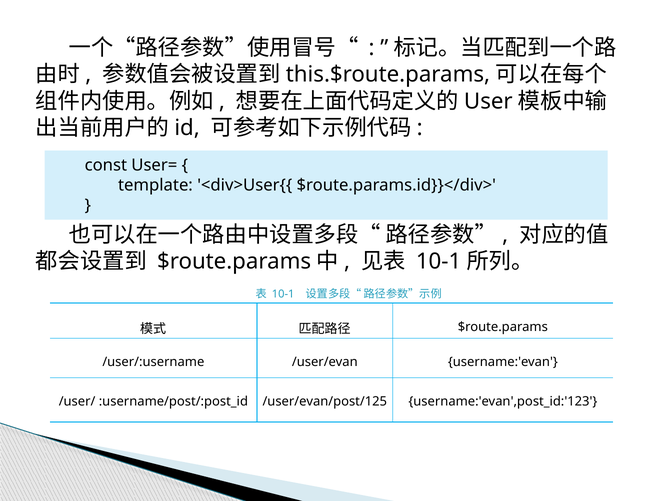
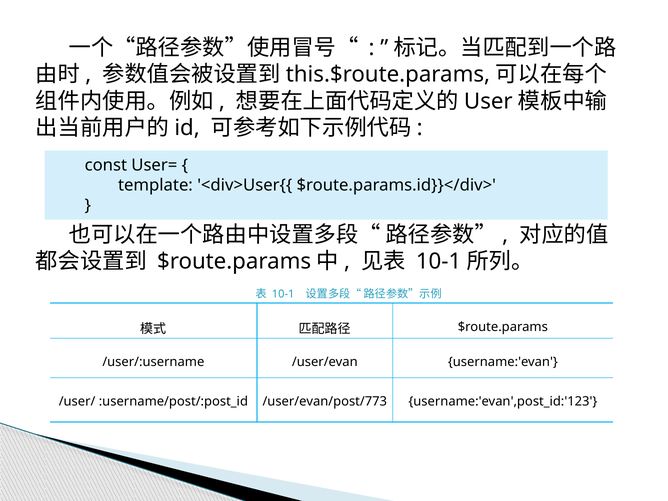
/user/evan/post/125: /user/evan/post/125 -> /user/evan/post/773 (325, 402)
